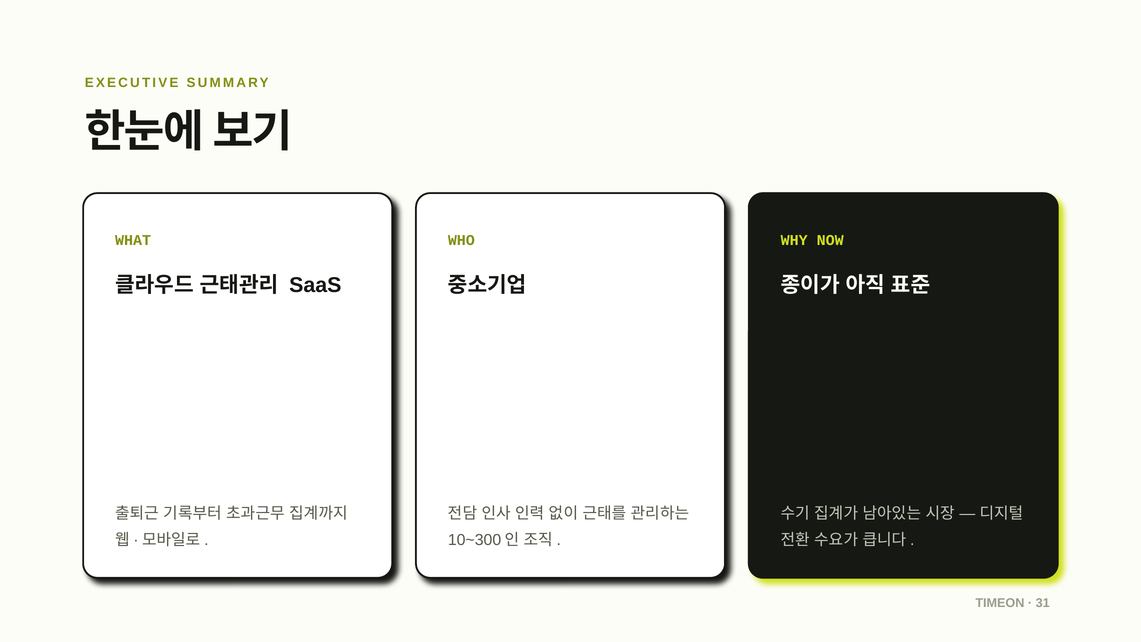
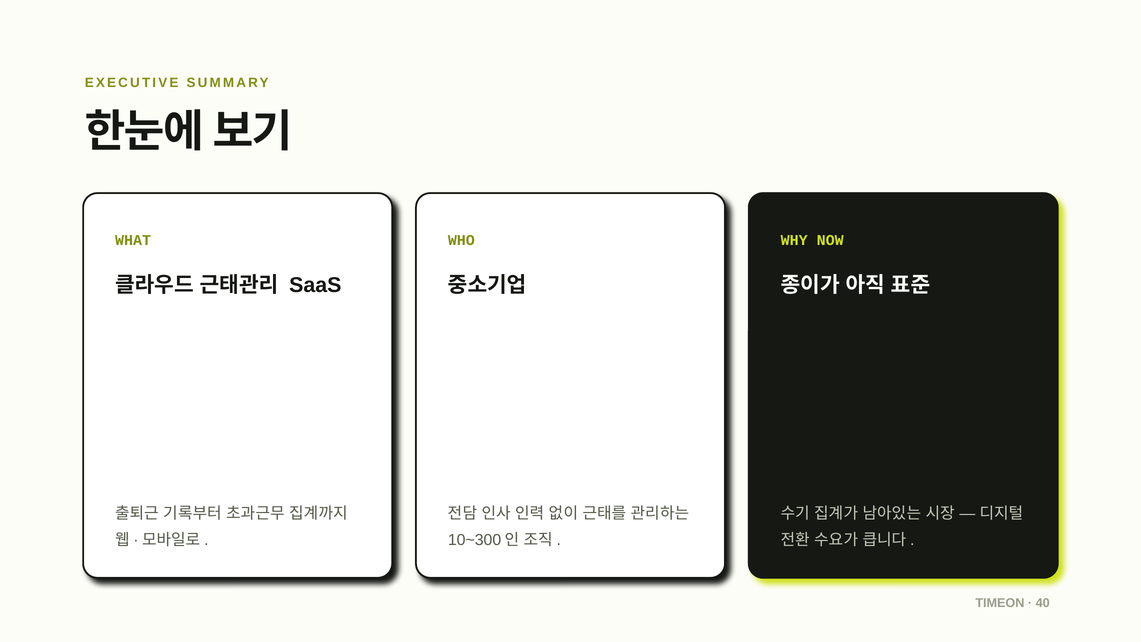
31: 31 -> 40 (1043, 603)
